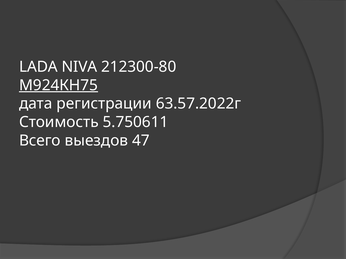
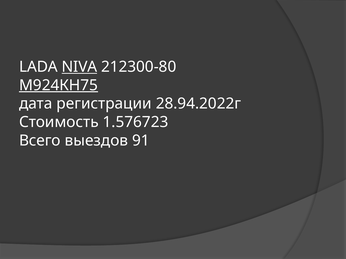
NIVA underline: none -> present (79, 67)
63.57.2022г: 63.57.2022г -> 28.94.2022г (198, 104)
5.750611: 5.750611 -> 1.576723 (135, 122)
47: 47 -> 91 (141, 141)
